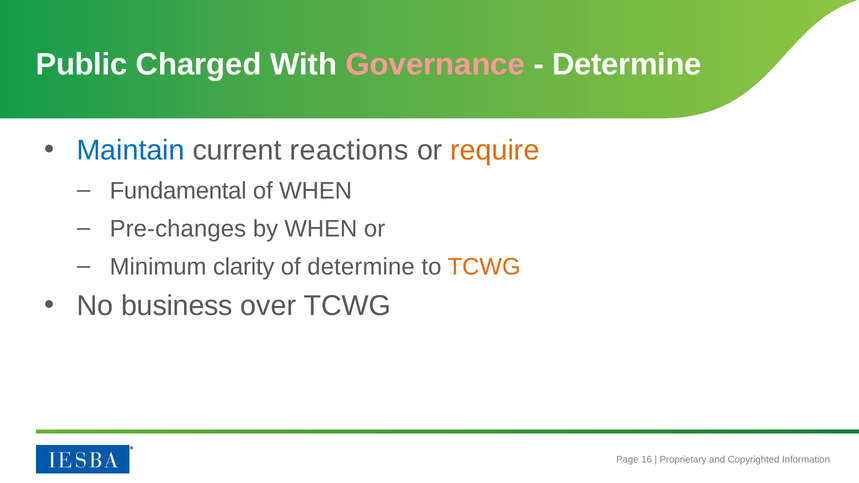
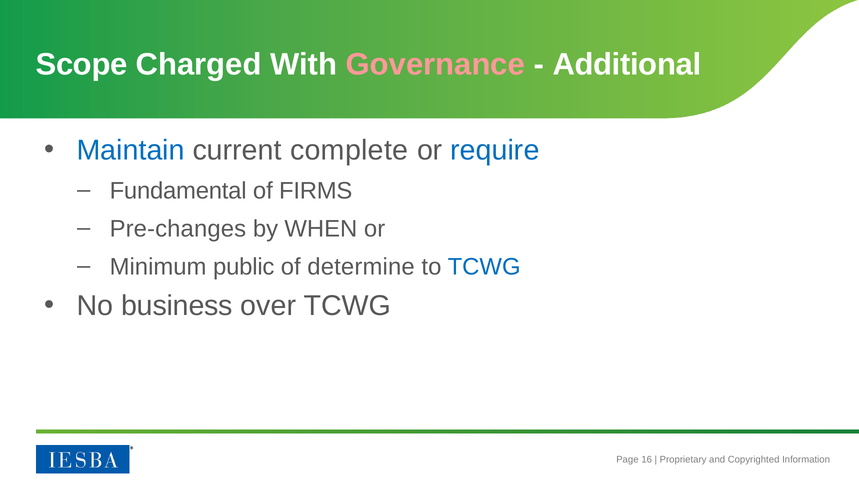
Public: Public -> Scope (82, 64)
Determine: Determine -> Additional (627, 64)
reactions: reactions -> complete (349, 151)
require colour: orange -> blue (495, 151)
of WHEN: WHEN -> FIRMS (316, 191)
clarity: clarity -> public (244, 267)
TCWG colour: orange -> blue (484, 267)
